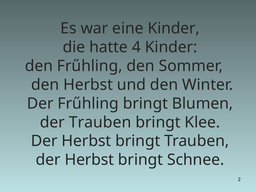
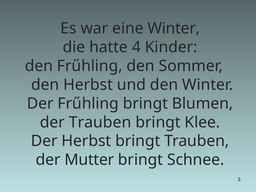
eine Kinder: Kinder -> Winter (174, 28)
Herbst: Herbst -> Mutter (89, 160)
